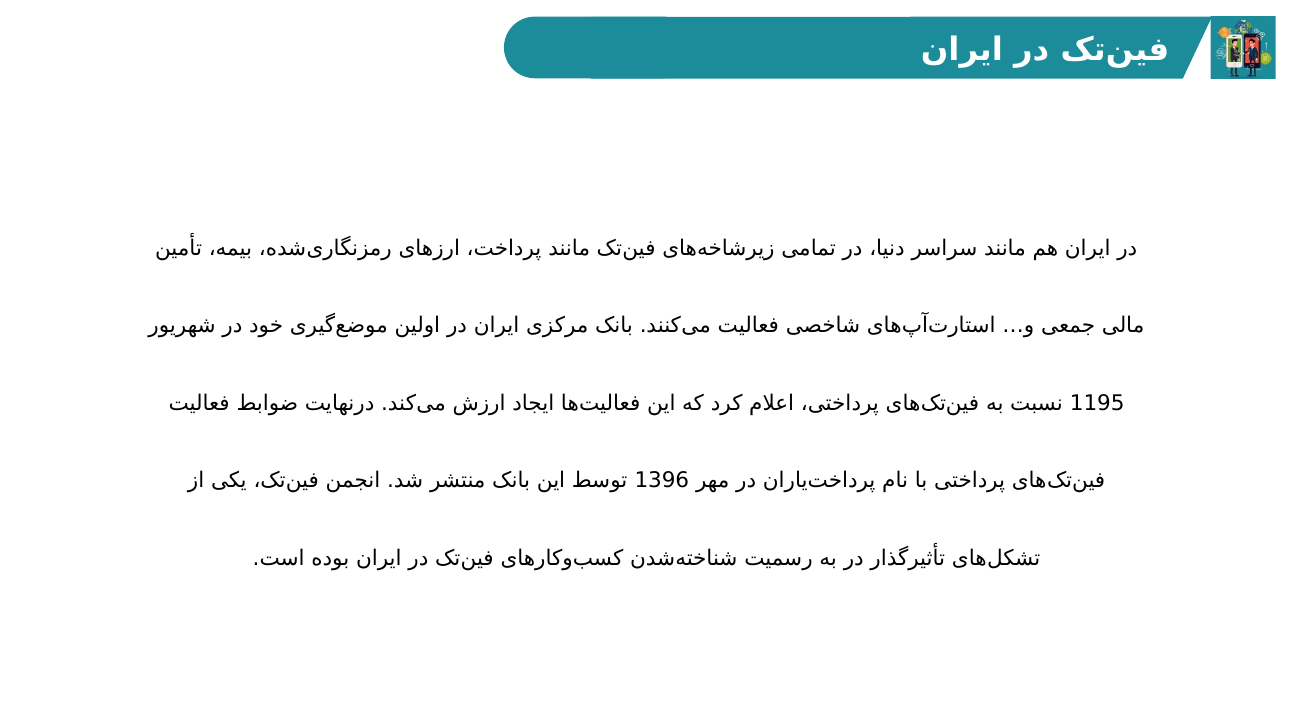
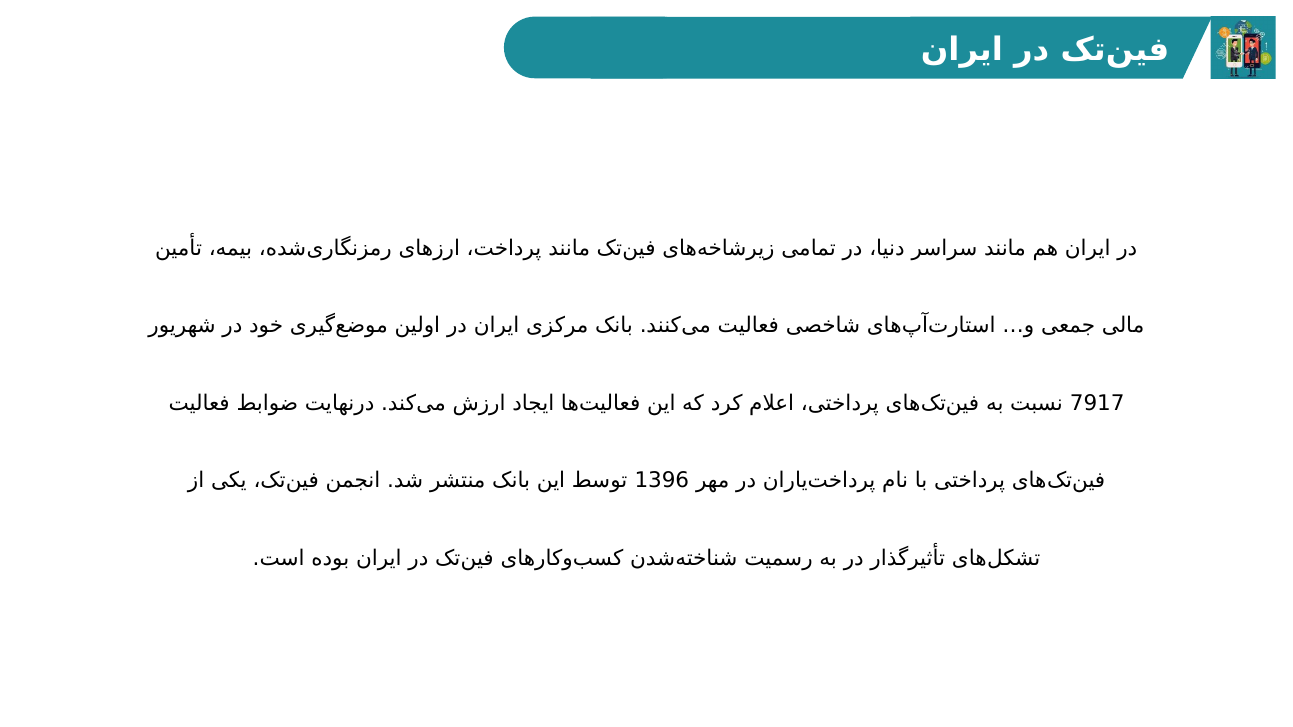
1195: 1195 -> 7917 (1097, 404)
